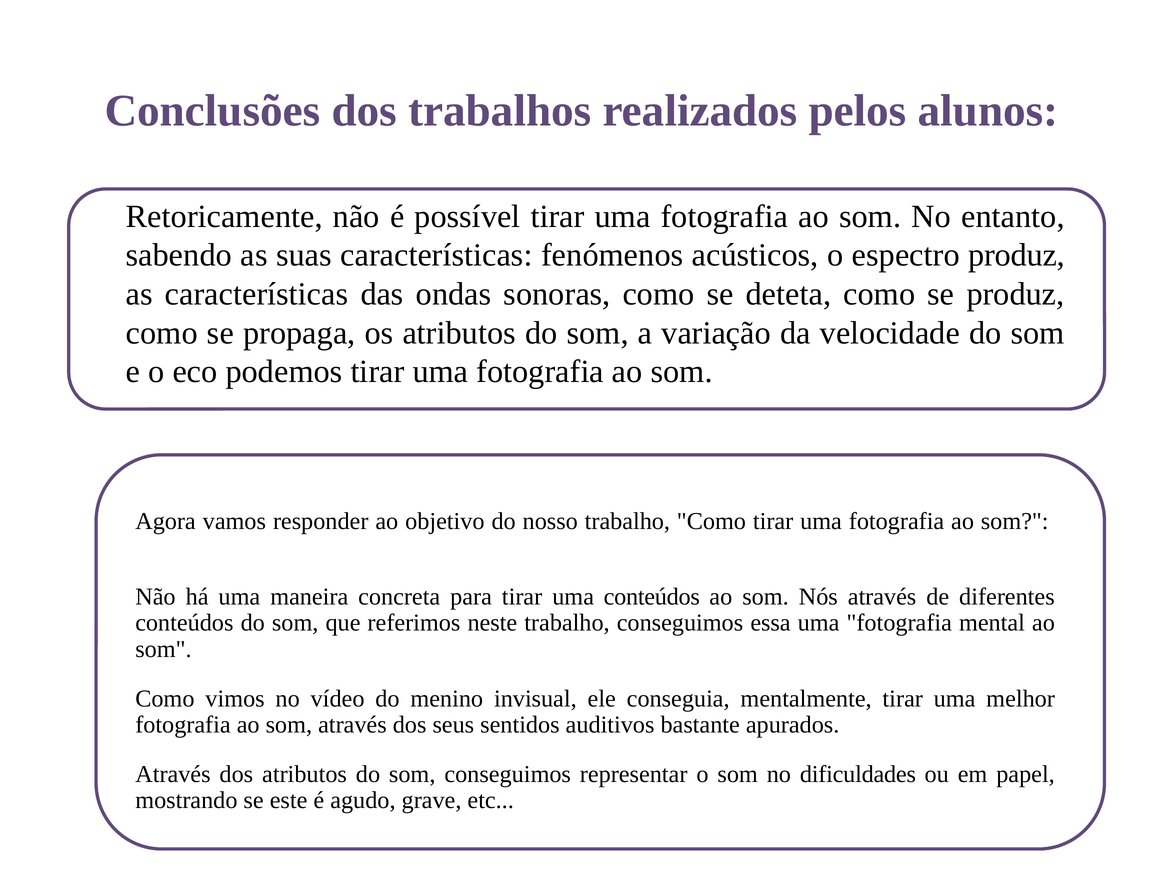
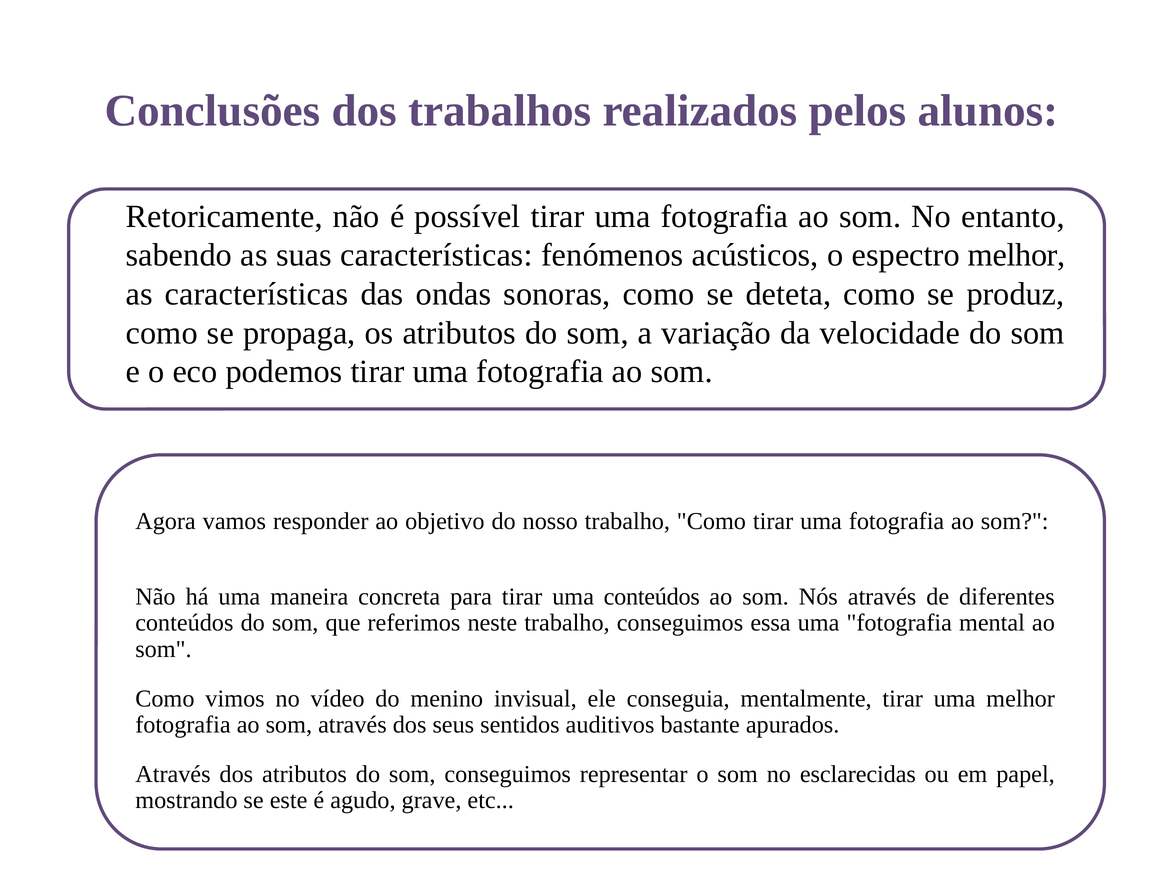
espectro produz: produz -> melhor (1017, 255)
dificuldades: dificuldades -> esclarecidas (858, 774)
